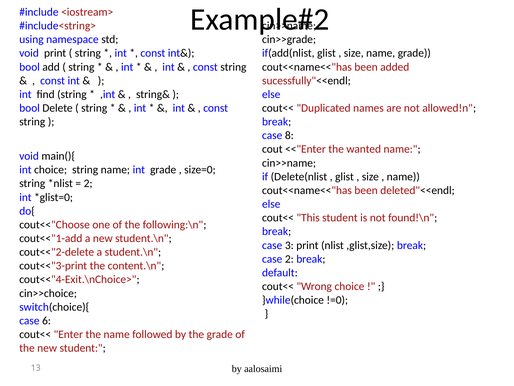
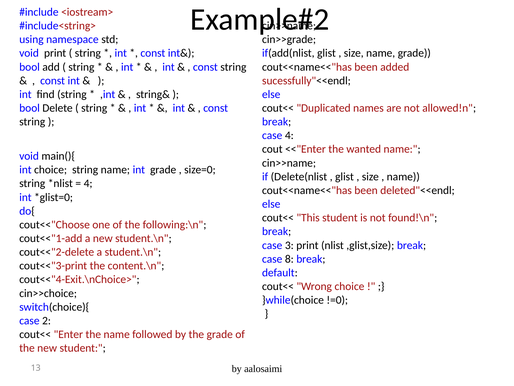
case 8: 8 -> 4 (289, 135)
2: 2 -> 4 (88, 183)
case 2: 2 -> 8 (289, 259)
6: 6 -> 2 (47, 320)
